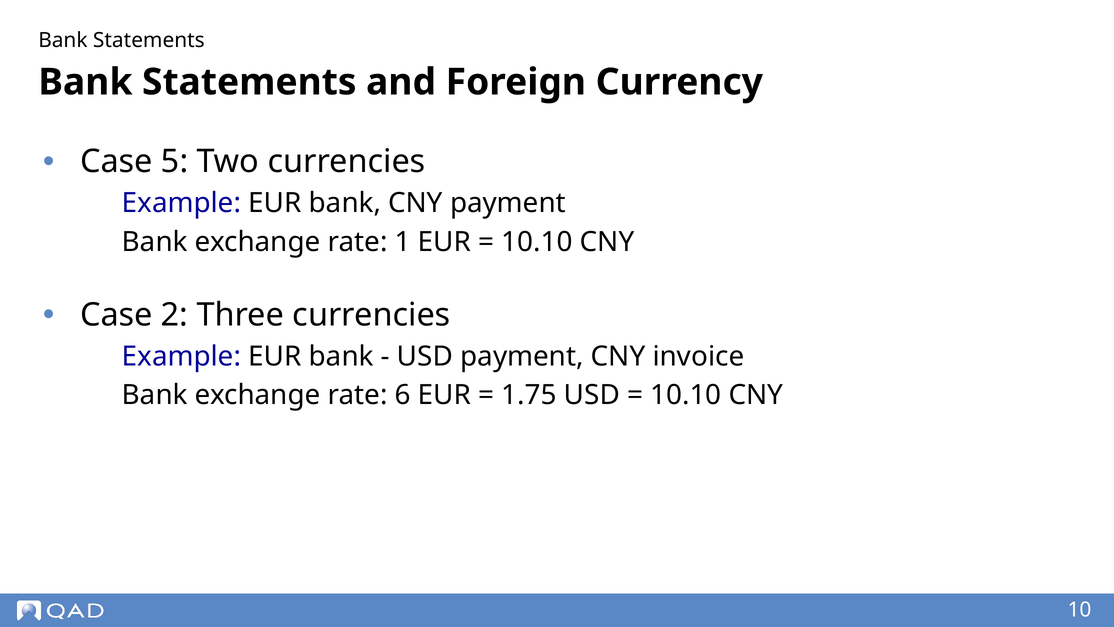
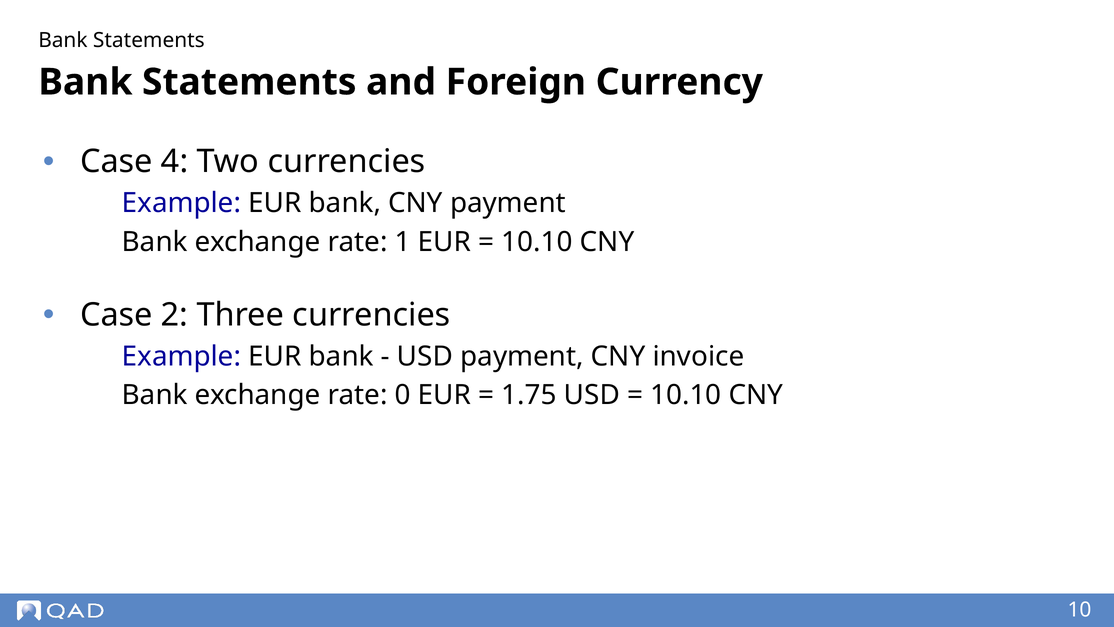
5: 5 -> 4 (175, 162)
6: 6 -> 0 (403, 395)
